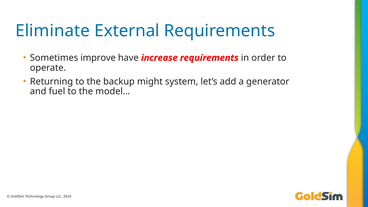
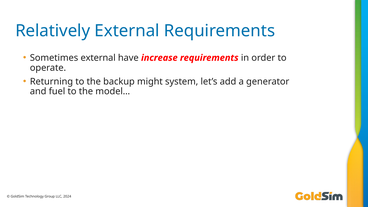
Eliminate: Eliminate -> Relatively (53, 31)
Sometimes improve: improve -> external (98, 58)
